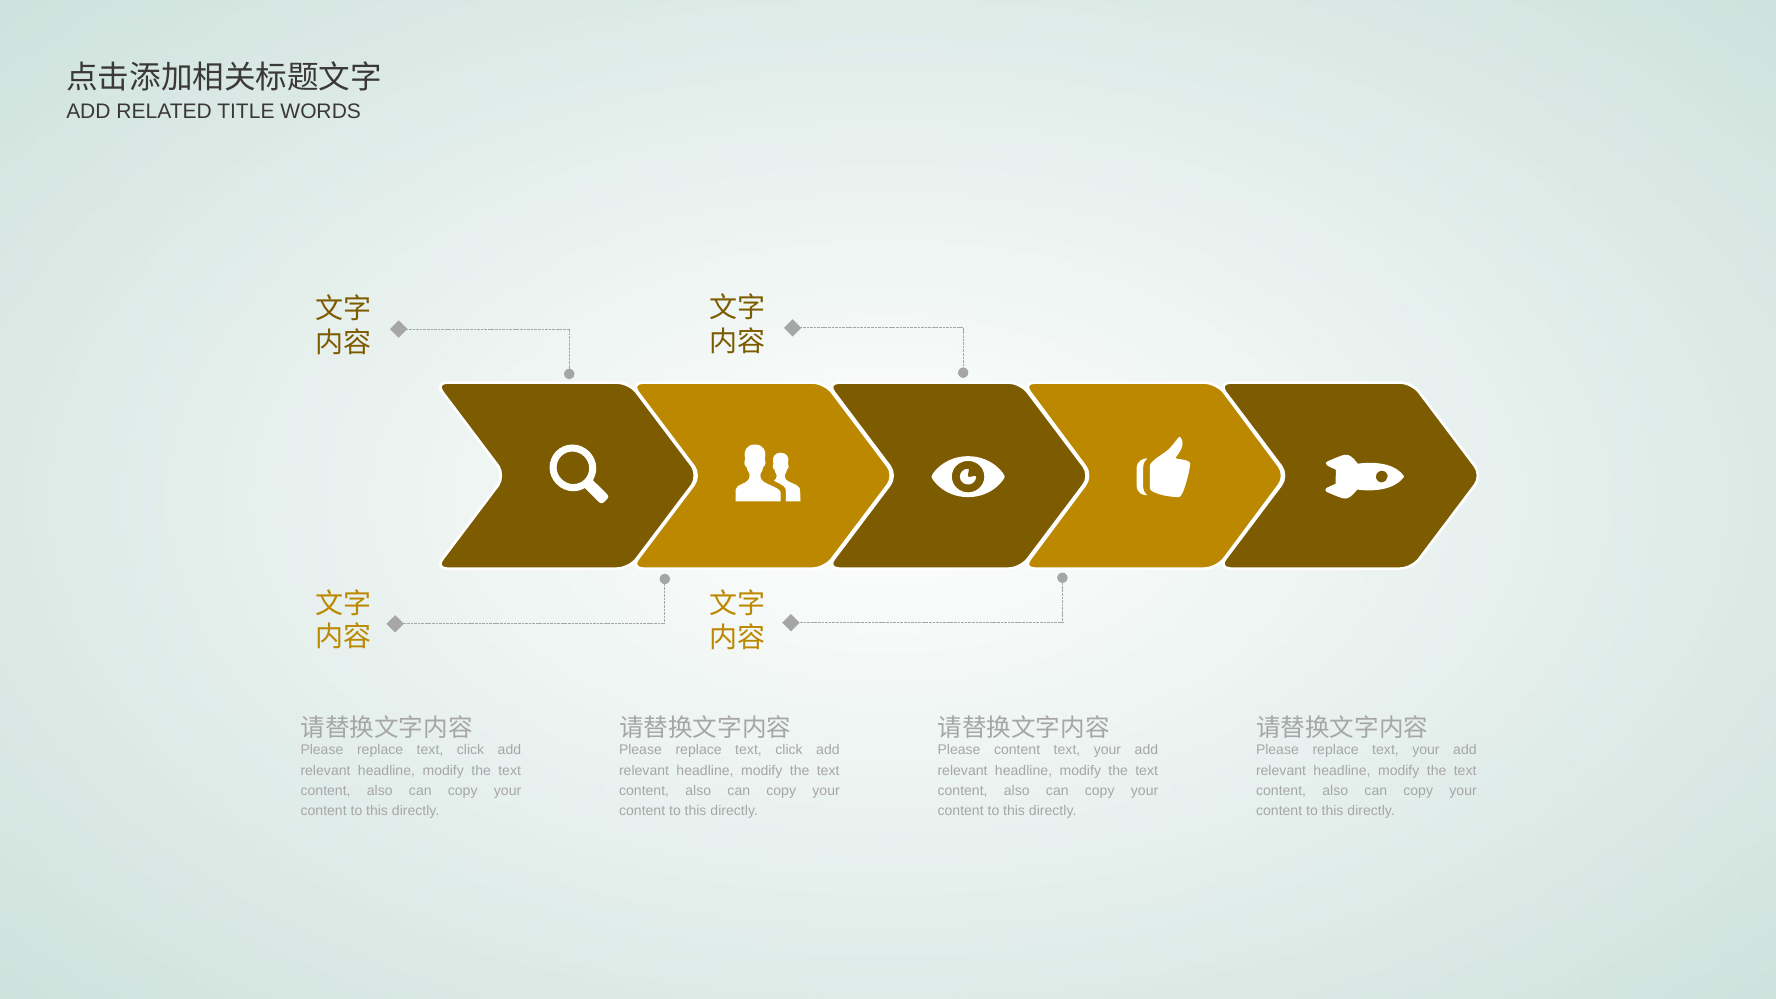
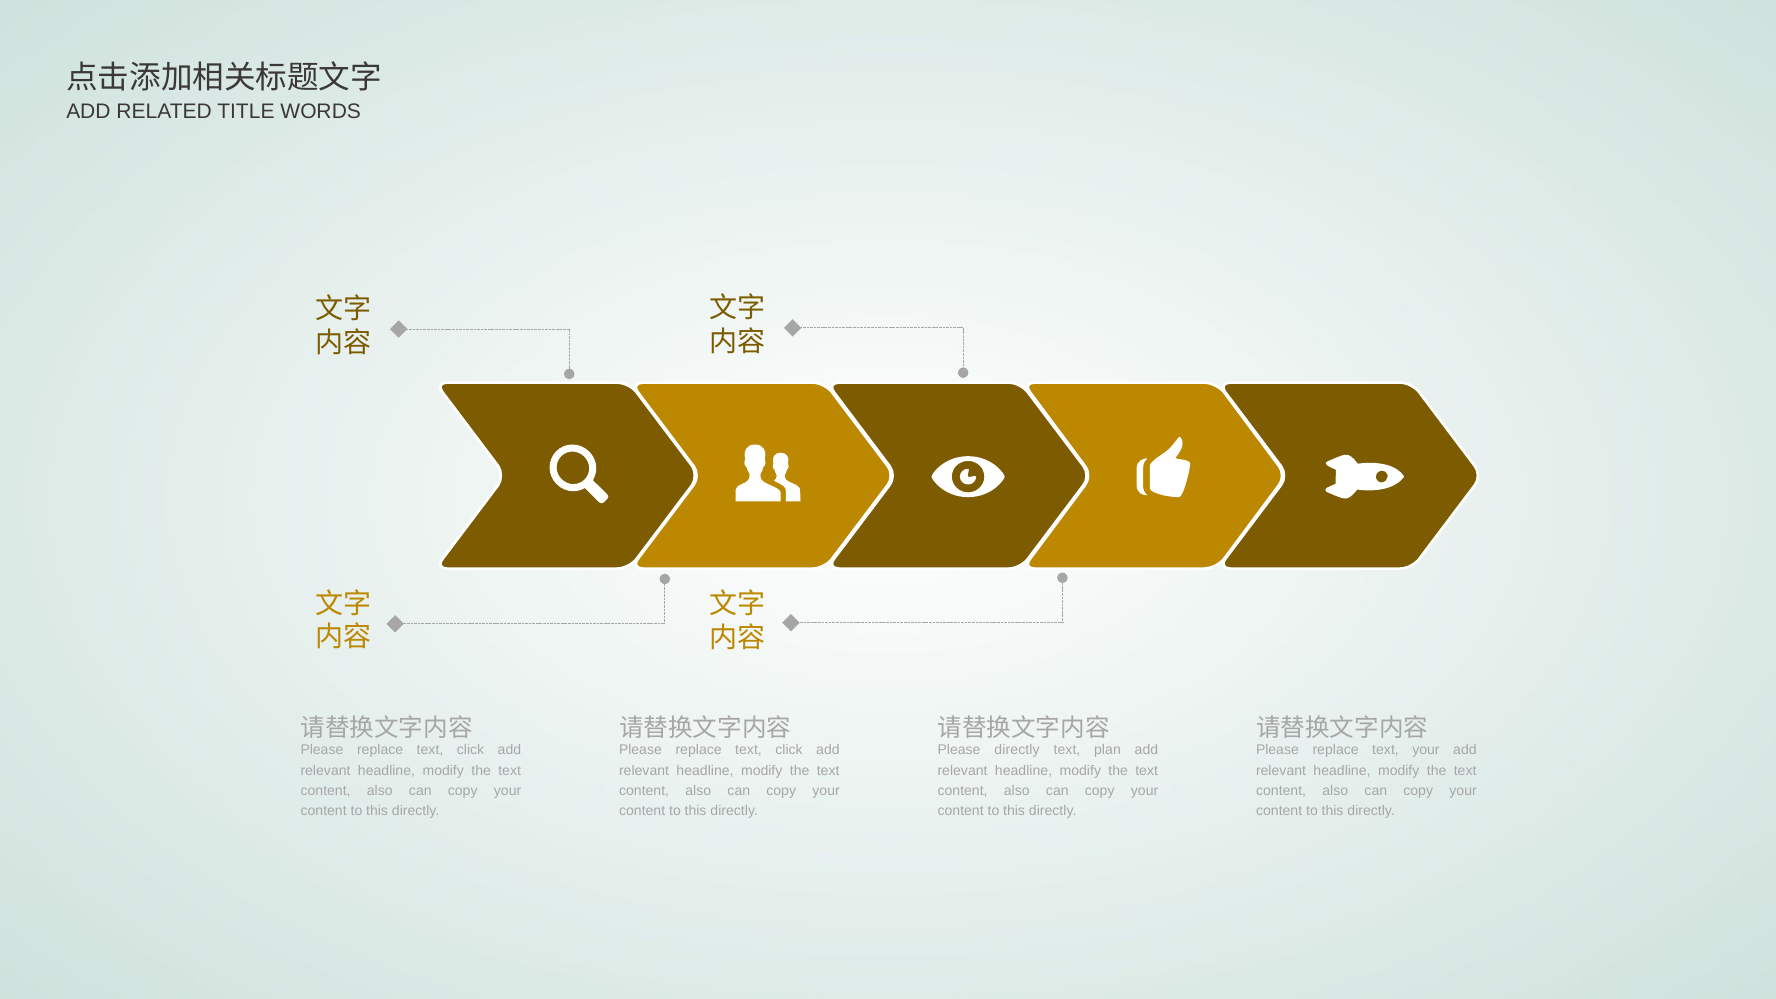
Please content: content -> directly (1017, 750)
your: your -> plan (1107, 750)
